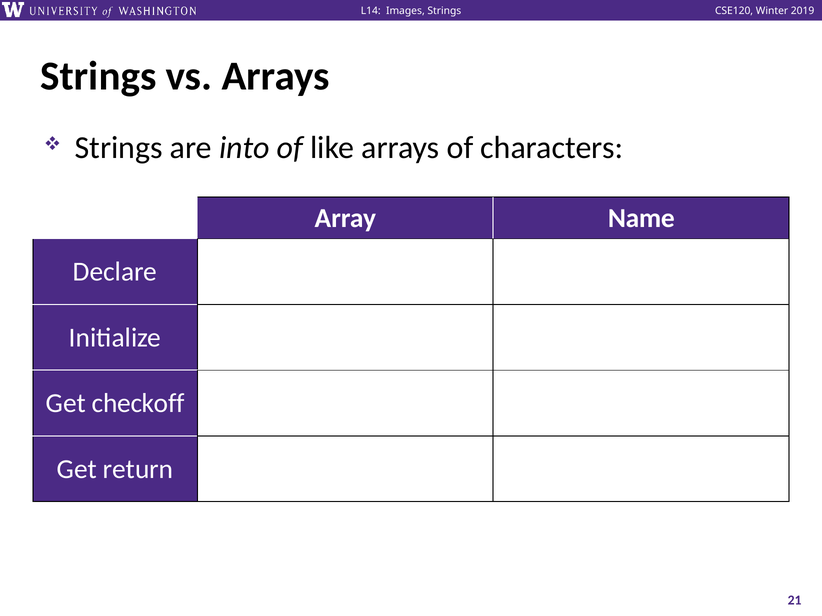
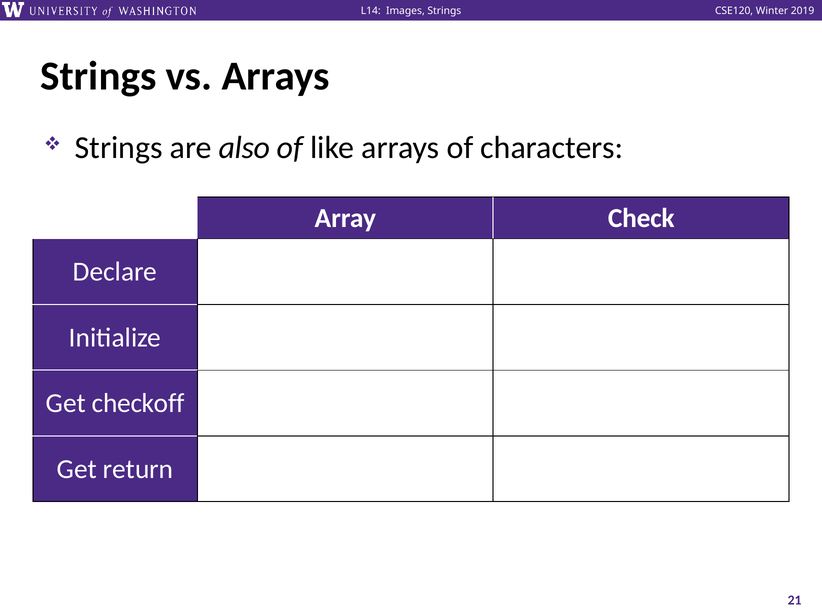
into: into -> also (244, 148)
Name: Name -> Check (641, 218)
